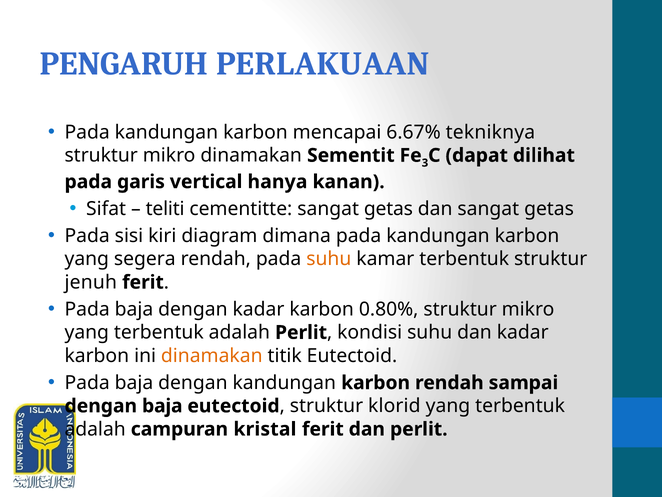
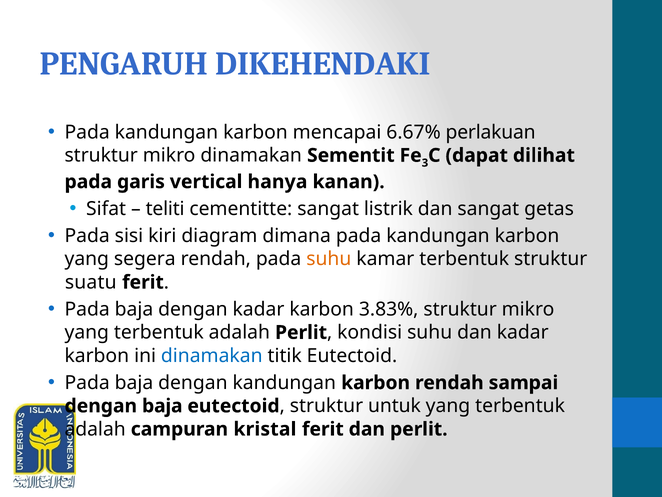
PERLAKUAAN: PERLAKUAAN -> DIKEHENDAKI (323, 64)
tekniknya: tekniknya -> perlakuan (491, 132)
cementitte sangat getas: getas -> listrik (388, 209)
jenuh: jenuh -> suatu (91, 282)
0.80%: 0.80% -> 3.83% (389, 309)
dinamakan colour: orange -> blue (212, 355)
klorid: klorid -> untuk (394, 406)
